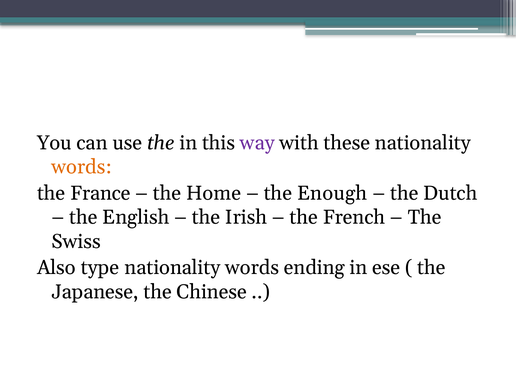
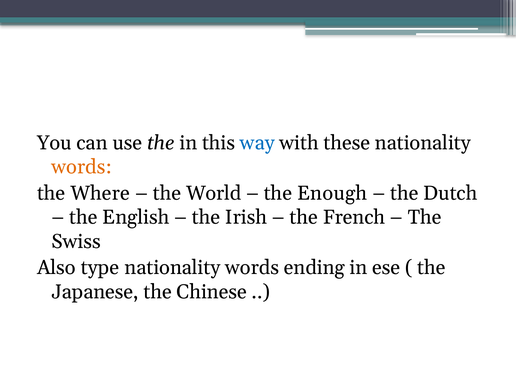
way colour: purple -> blue (257, 143)
France: France -> Where (100, 193)
Home: Home -> World (214, 193)
